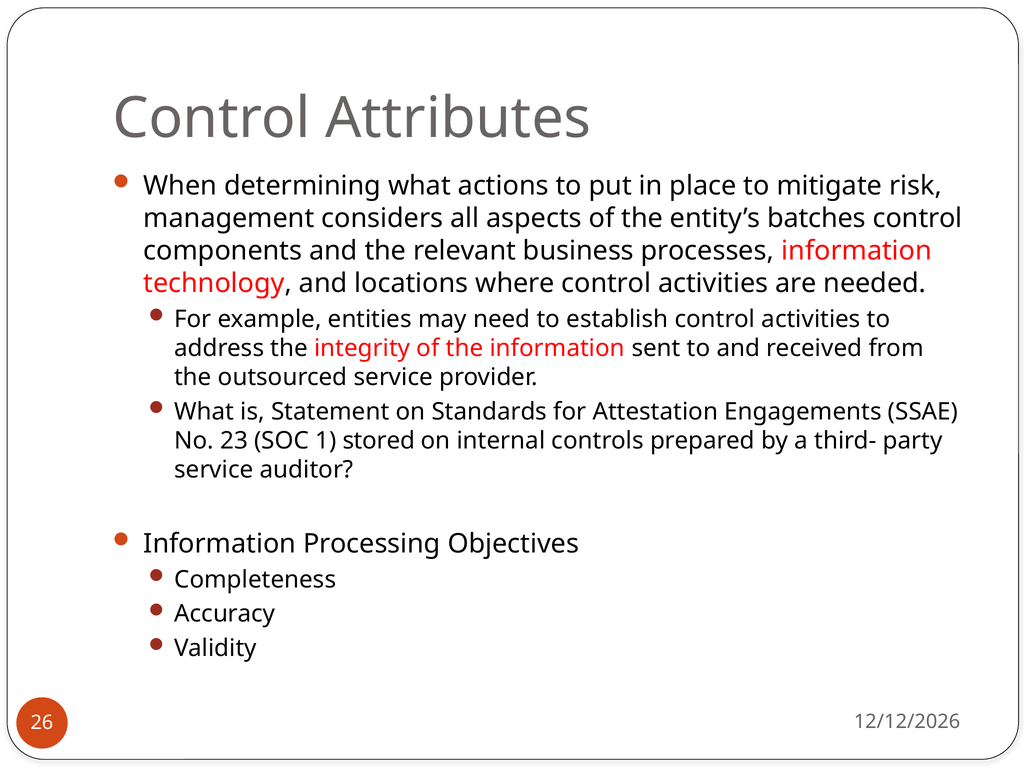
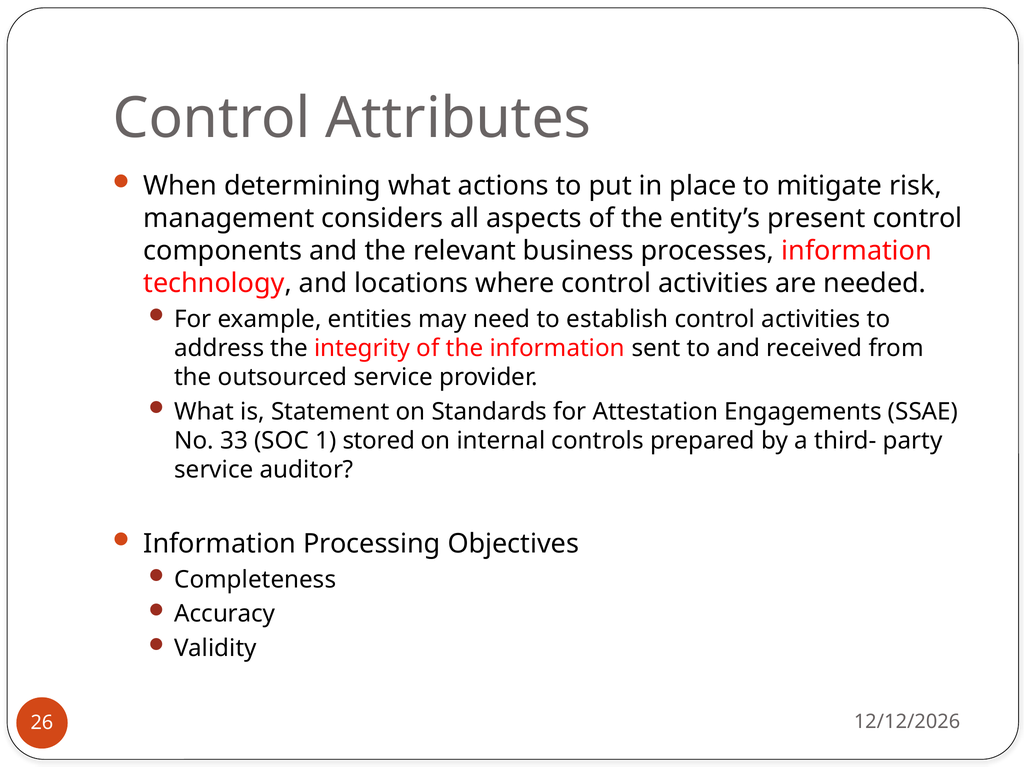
batches: batches -> present (816, 218)
23: 23 -> 33 (234, 441)
